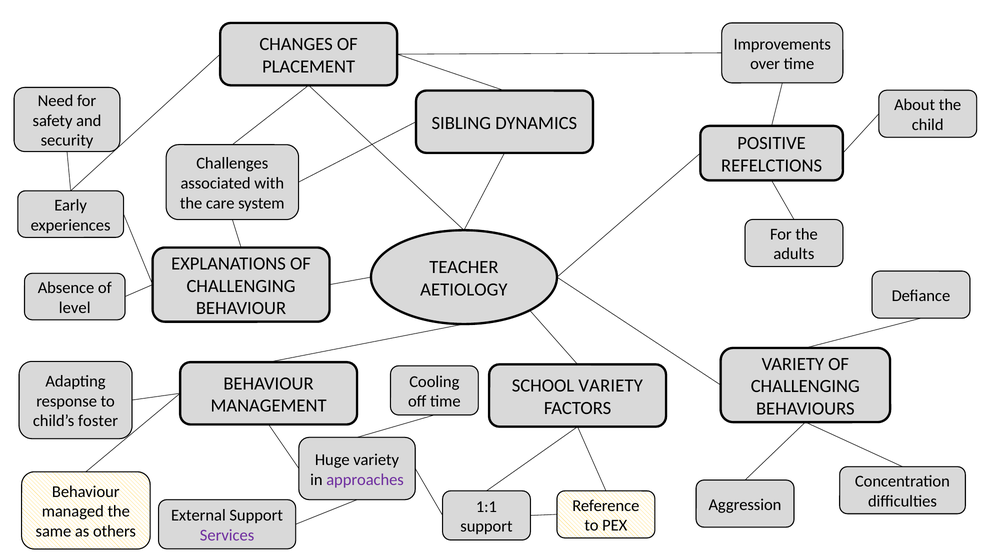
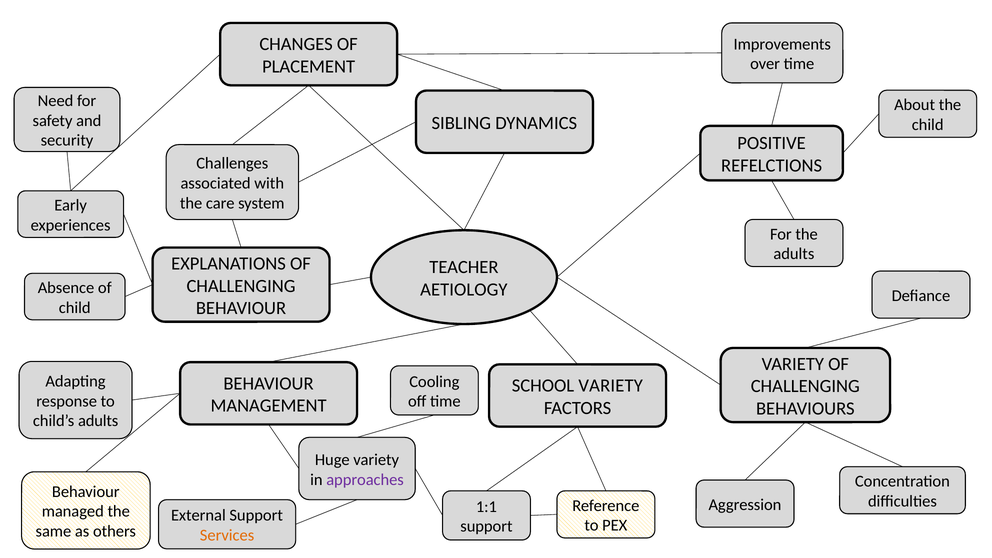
level: level -> child (75, 308)
child’s foster: foster -> adults (98, 421)
Services colour: purple -> orange (227, 535)
